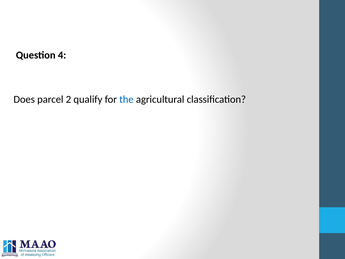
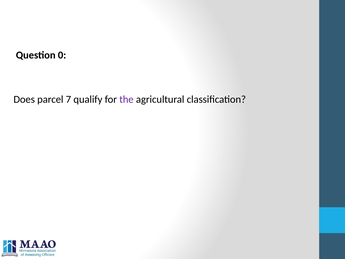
4: 4 -> 0 (62, 55)
2: 2 -> 7 (68, 99)
the colour: blue -> purple (126, 99)
